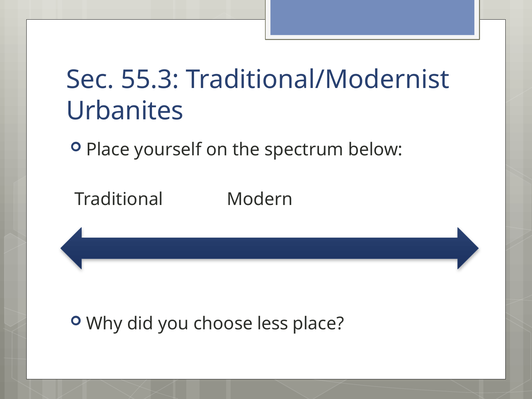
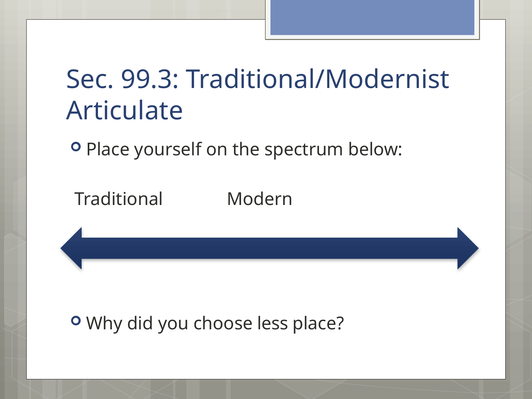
55.3: 55.3 -> 99.3 (150, 80)
Urbanites: Urbanites -> Articulate (125, 111)
